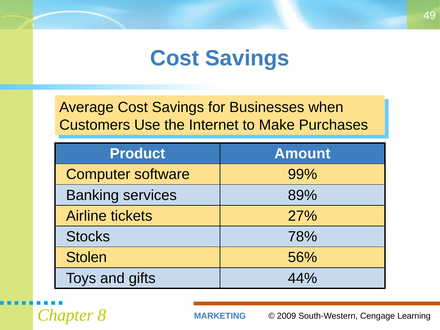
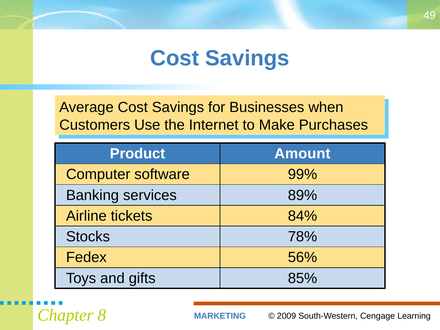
27%: 27% -> 84% (303, 216)
Stolen: Stolen -> Fedex (86, 257)
44%: 44% -> 85% (303, 278)
